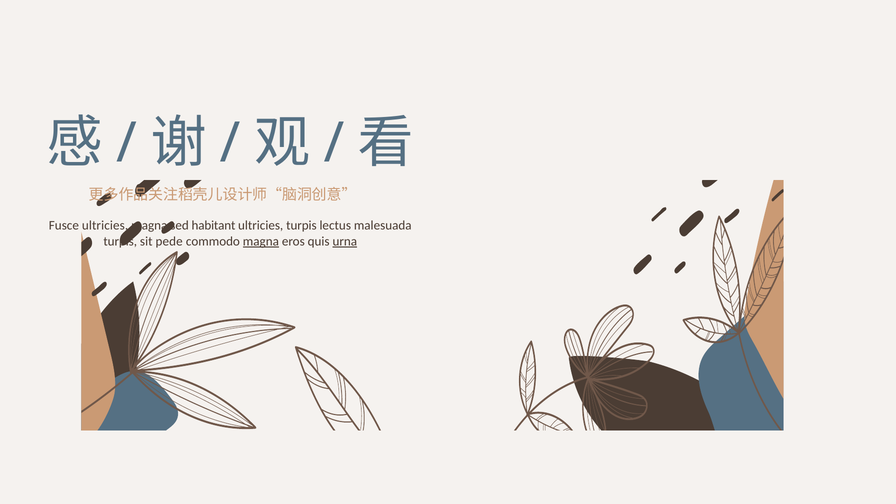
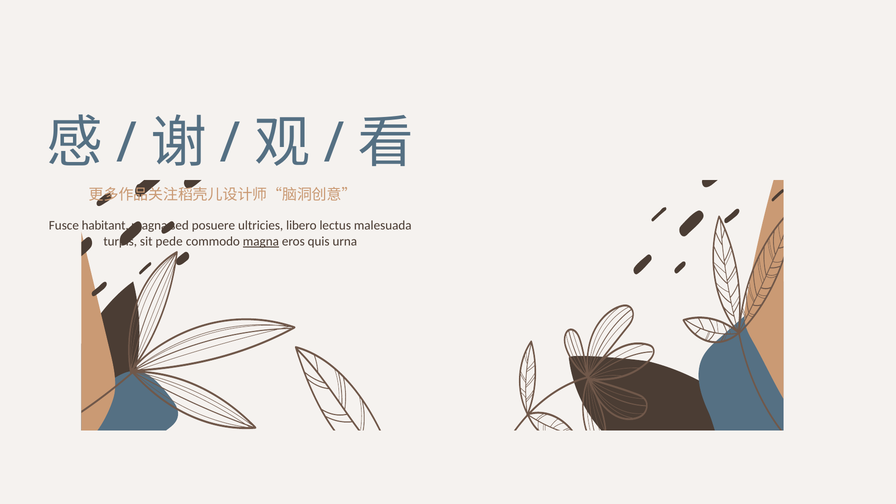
Fusce ultricies: ultricies -> habitant (105, 226)
habitant: habitant -> posuere (213, 226)
ultricies turpis: turpis -> libero (301, 226)
urna underline: present -> none (345, 241)
